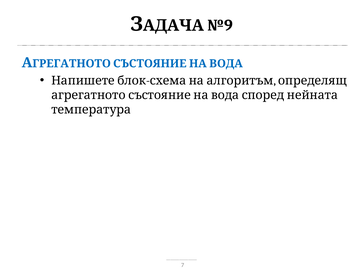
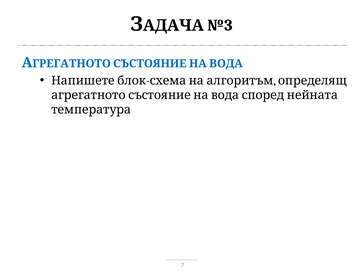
№9: №9 -> №3 (220, 25)
